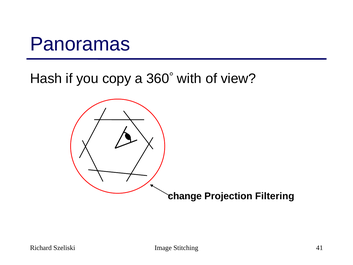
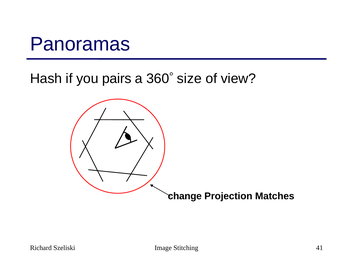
copy: copy -> pairs (117, 79)
with: with -> size (189, 79)
Filtering: Filtering -> Matches (275, 196)
